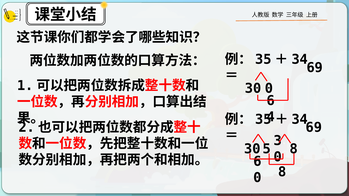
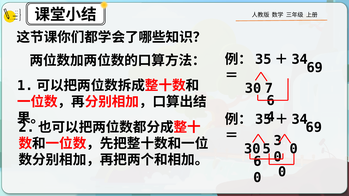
30 0: 0 -> 7 (269, 89)
5 8: 8 -> 0 (294, 149)
8: 8 -> 0 (282, 172)
